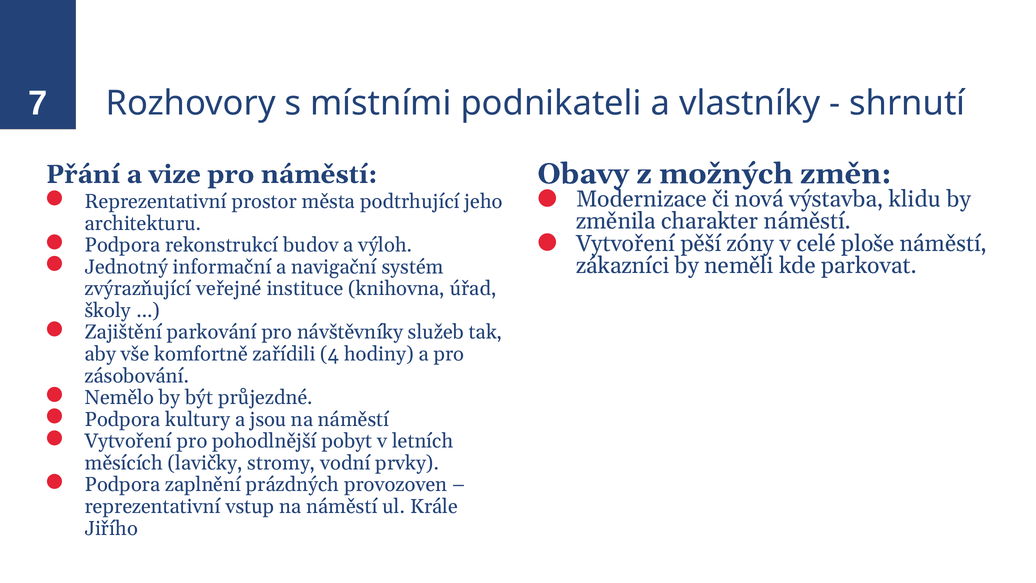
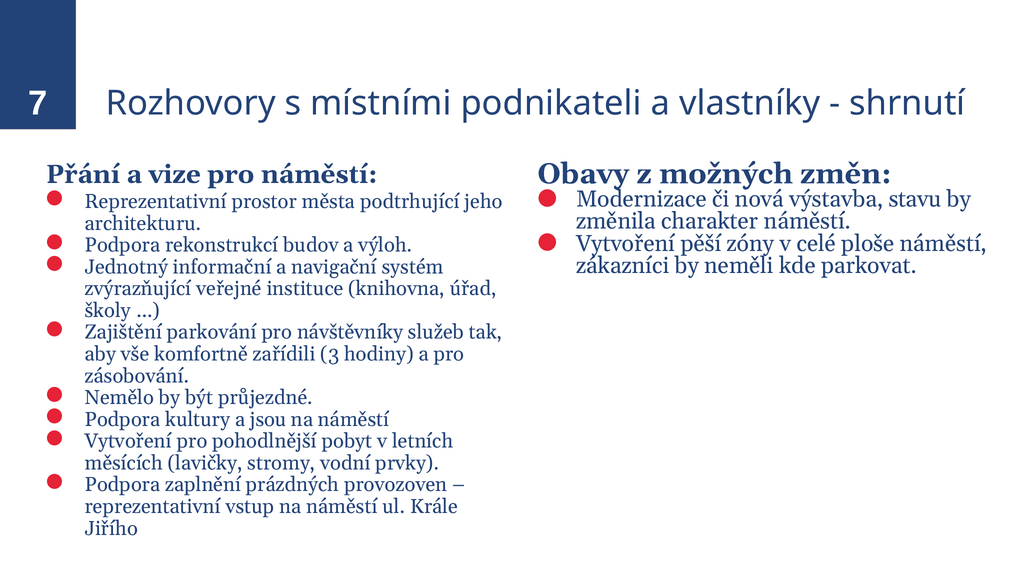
klidu: klidu -> stavu (915, 199)
4: 4 -> 3 (330, 354)
